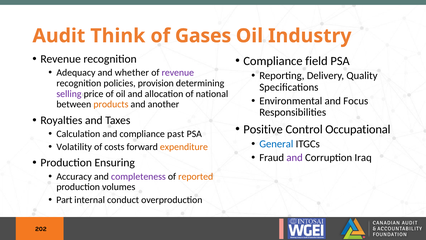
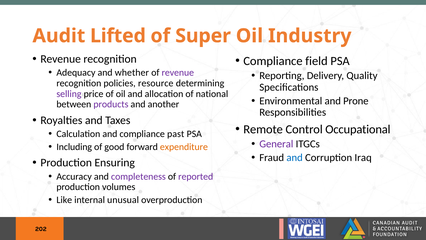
Think: Think -> Lifted (118, 36)
Gases: Gases -> Super (203, 36)
provision: provision -> resource (156, 83)
Focus: Focus -> Prone (356, 101)
products colour: orange -> purple (111, 104)
Positive: Positive -> Remote (263, 129)
General colour: blue -> purple (276, 144)
Volatility: Volatility -> Including (74, 147)
costs: costs -> good (114, 147)
and colour: purple -> blue (295, 158)
reported colour: orange -> purple (196, 176)
Part: Part -> Like (64, 200)
conduct: conduct -> unusual (123, 200)
